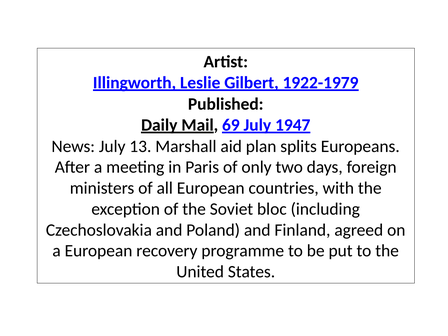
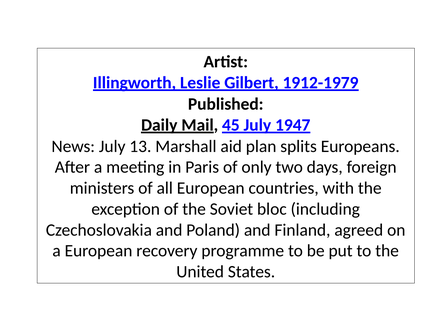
1922-1979: 1922-1979 -> 1912-1979 (321, 83)
69: 69 -> 45 (231, 125)
